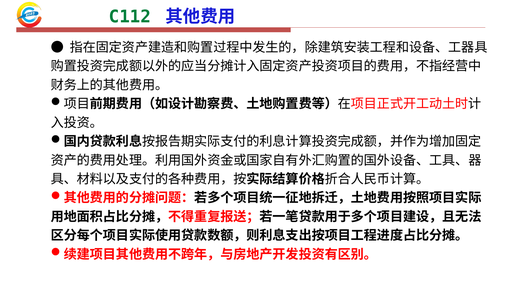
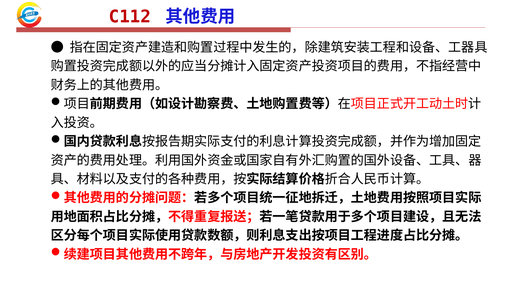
C112 colour: green -> red (130, 17)
